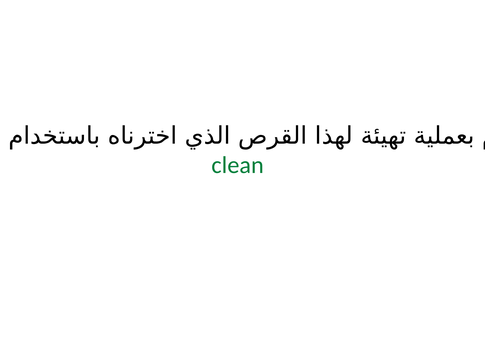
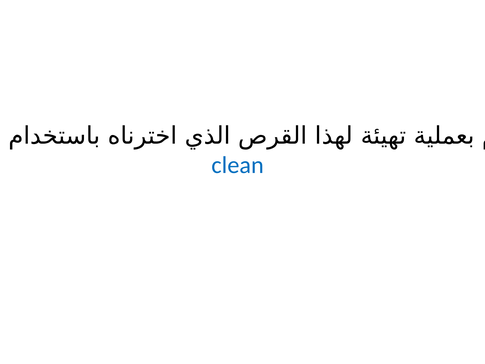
clean colour: green -> blue (238, 165)
